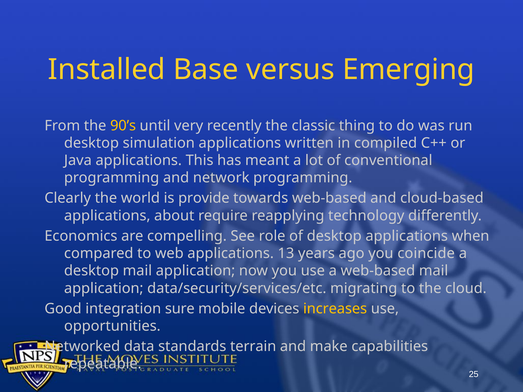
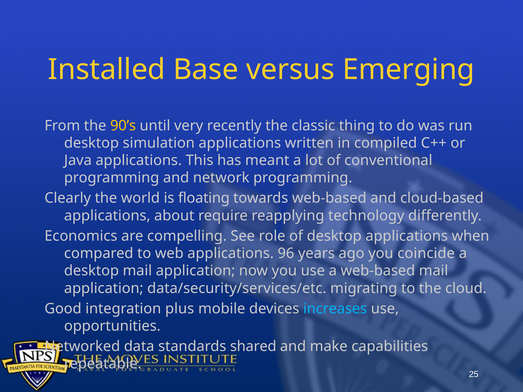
provide: provide -> floating (204, 198)
13: 13 -> 96 (286, 254)
sure: sure -> plus (180, 309)
increases colour: yellow -> light blue (335, 309)
terrain: terrain -> shared (253, 347)
